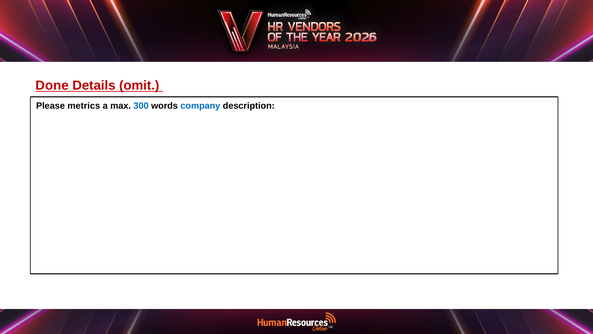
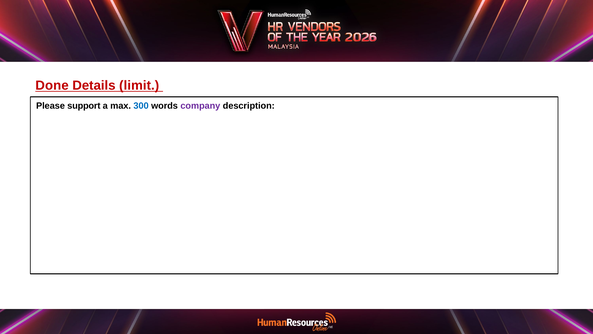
omit: omit -> limit (139, 85)
metrics: metrics -> support (84, 106)
company colour: blue -> purple (200, 106)
